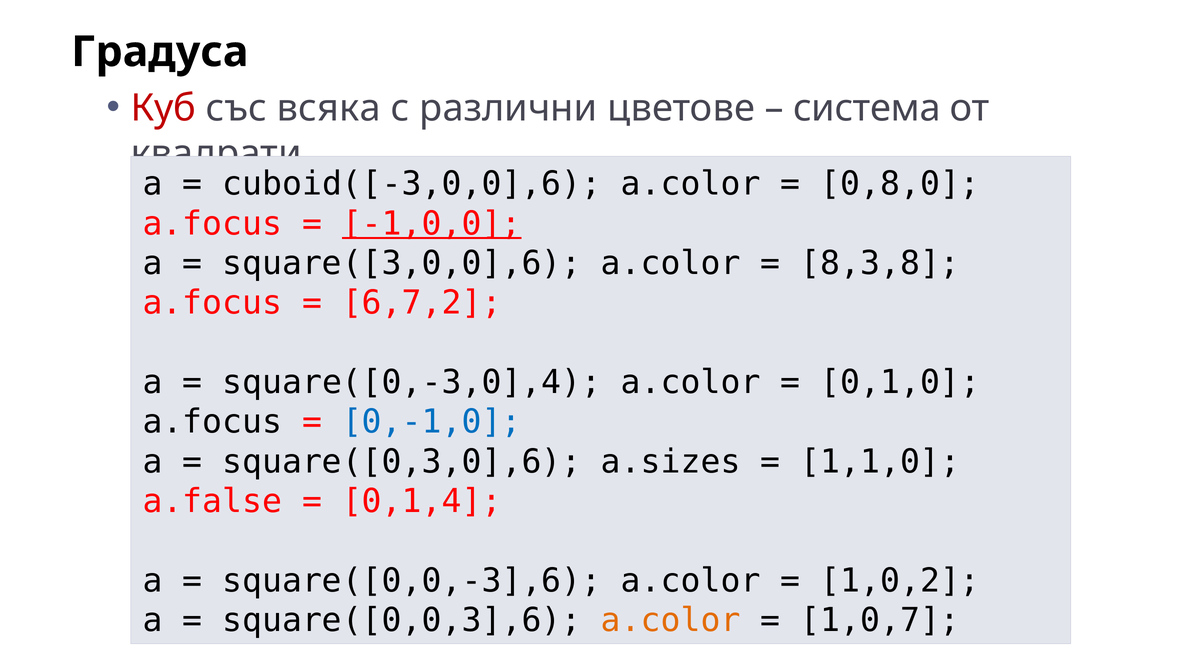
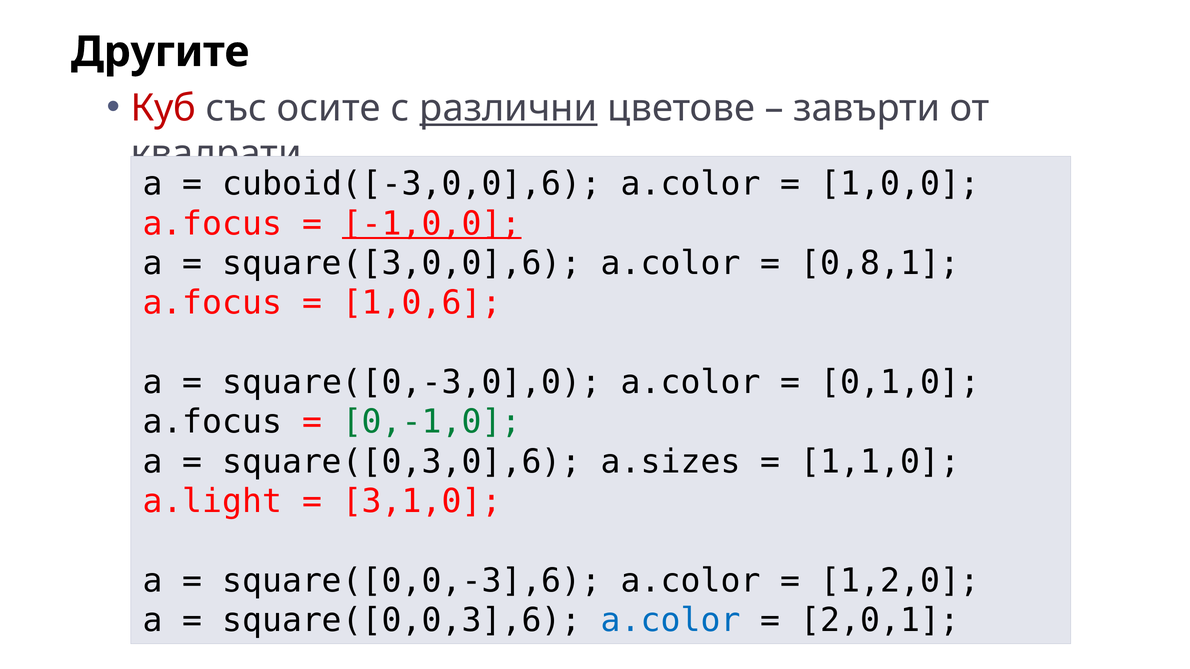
Градуса: Градуса -> Другите (160, 52)
всяка: всяка -> осите (329, 108)
различни underline: none -> present (508, 108)
система: система -> завърти (867, 108)
0,8,0: 0,8,0 -> 1,0,0 (900, 184)
8,3,8: 8,3,8 -> 0,8,1 (880, 264)
6,7,2: 6,7,2 -> 1,0,6 (422, 303)
square([0,-3,0],4: square([0,-3,0],4 -> square([0,-3,0],0 (412, 383)
0,-1,0 colour: blue -> green (432, 422)
a.false: a.false -> a.light (212, 502)
0,1,4: 0,1,4 -> 3,1,0 (422, 502)
1,0,2: 1,0,2 -> 1,2,0 (900, 581)
a.color colour: orange -> blue (671, 621)
1,0,7: 1,0,7 -> 2,0,1 (880, 621)
